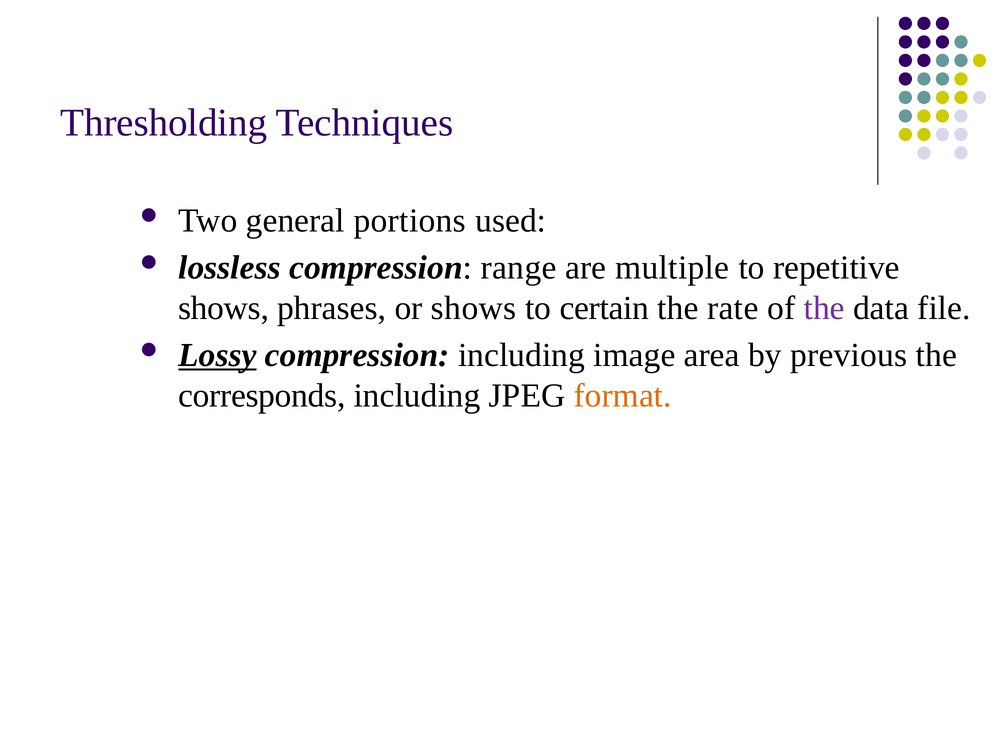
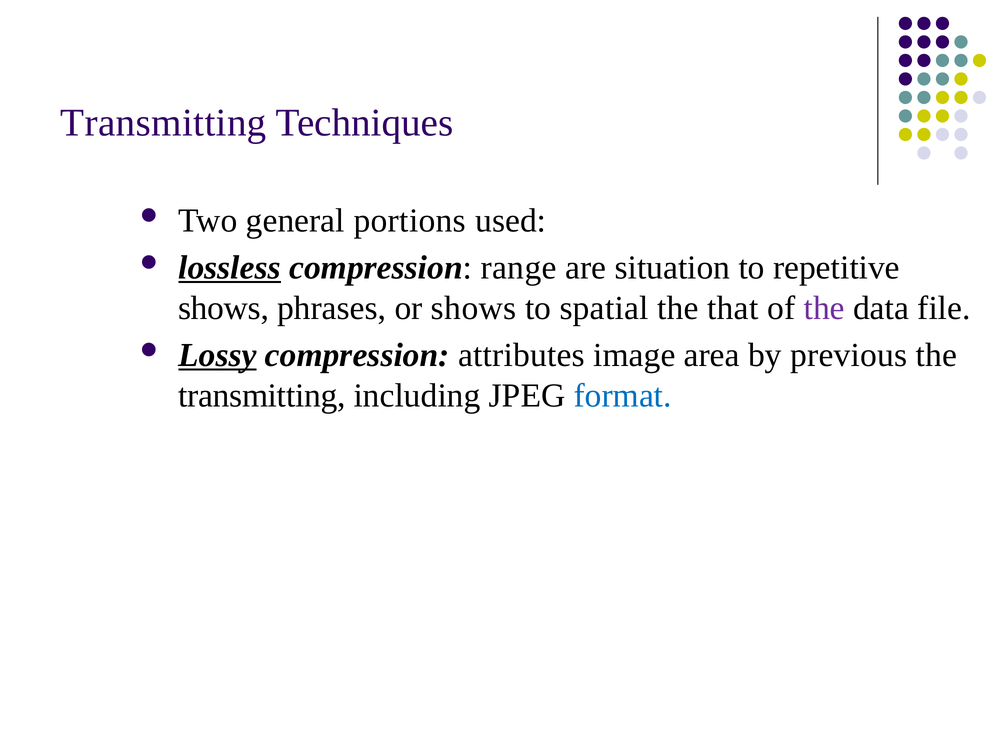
Thresholding: Thresholding -> Transmitting (164, 123)
lossless underline: none -> present (230, 268)
multiple: multiple -> situation (672, 268)
certain: certain -> spatial (604, 308)
rate: rate -> that (733, 308)
compression including: including -> attributes (521, 355)
corresponds: corresponds -> transmitting (262, 395)
format colour: orange -> blue (623, 395)
